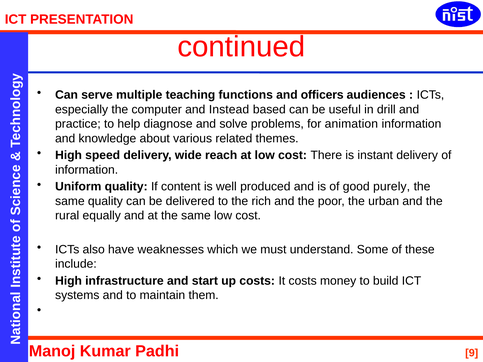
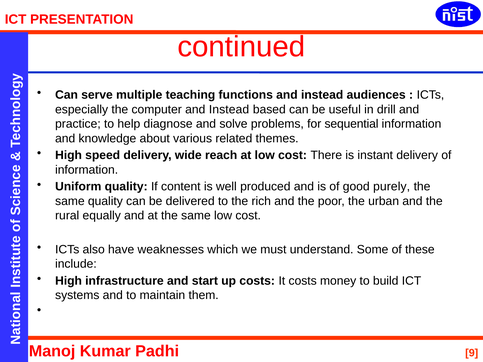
functions and officers: officers -> instead (322, 95)
animation: animation -> sequential (352, 124)
